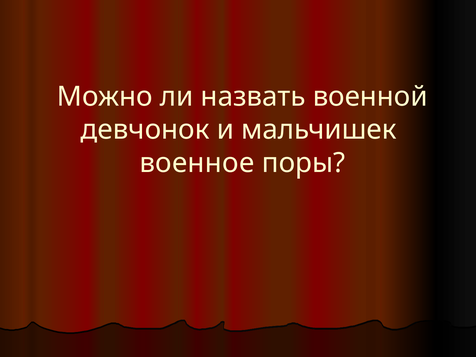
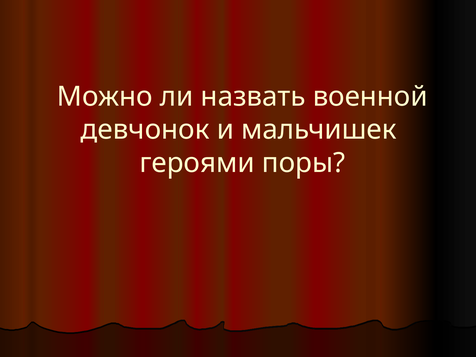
военное: военное -> героями (197, 163)
